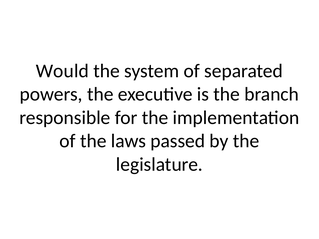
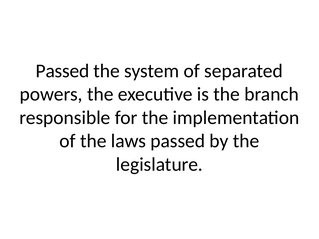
Would: Would -> Passed (62, 71)
